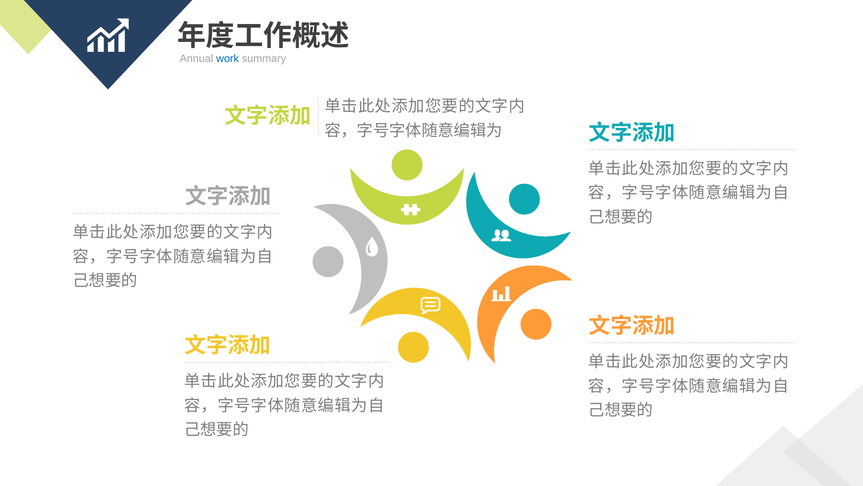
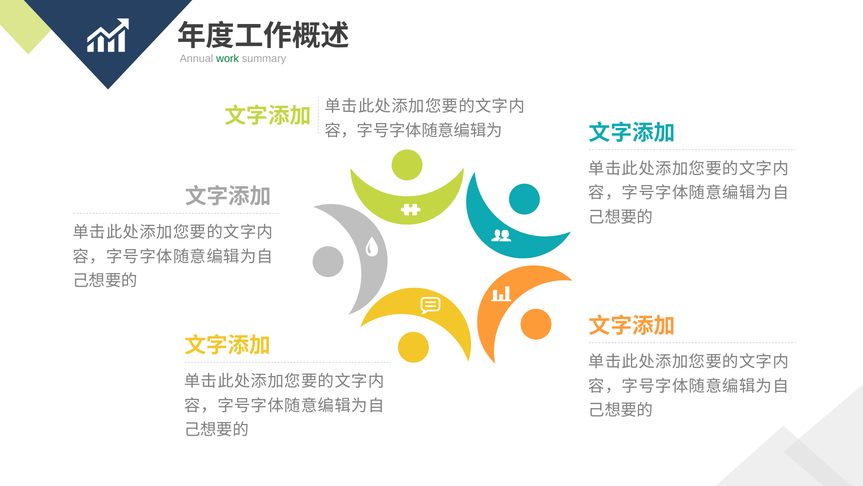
work colour: blue -> green (228, 59)
